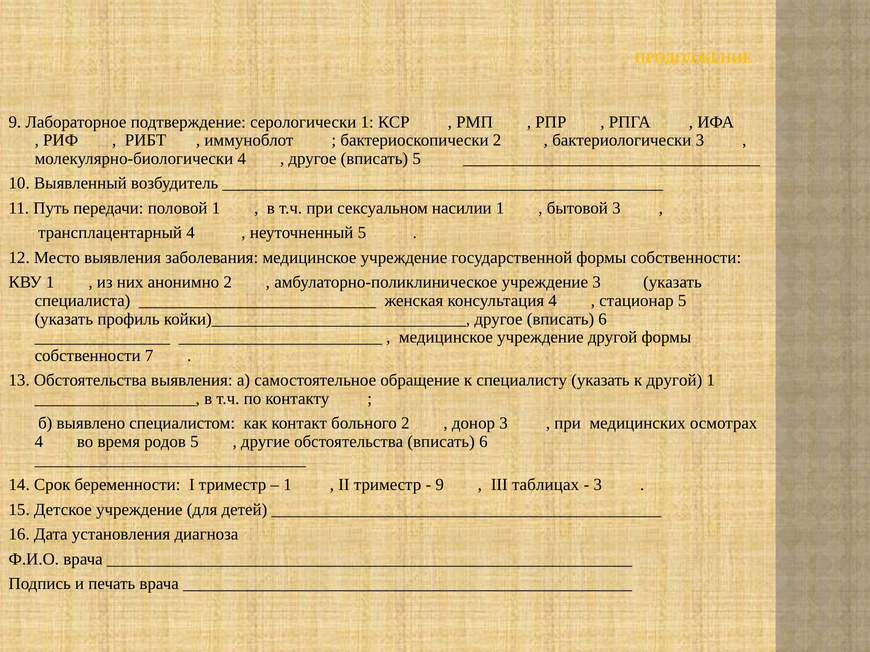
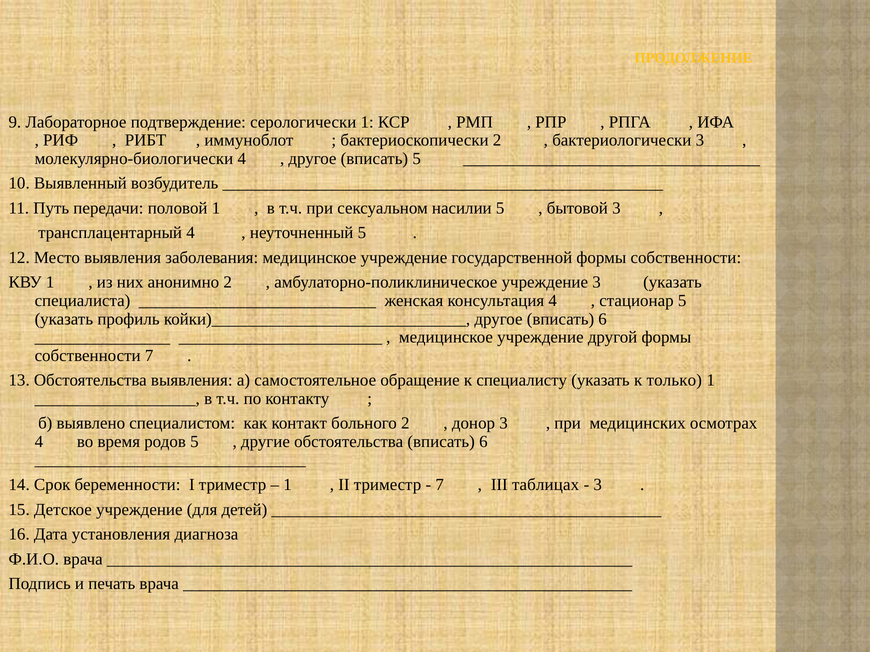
насилии 1: 1 -> 5 (500, 208)
к другой: другой -> только (674, 381)
9: 9 -> 7 (440, 485)
